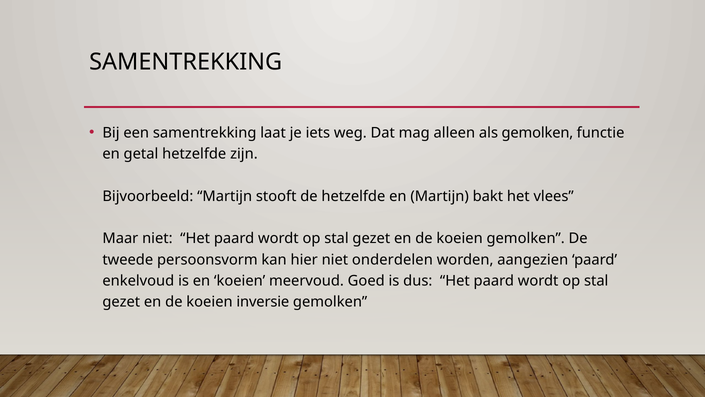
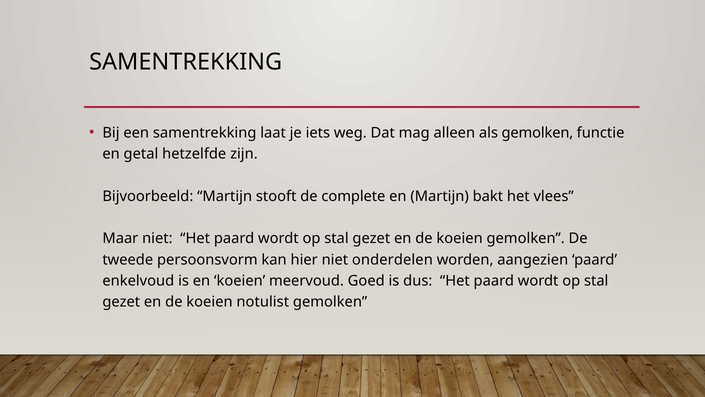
de hetzelfde: hetzelfde -> complete (353, 196)
inversie: inversie -> notulist (263, 302)
